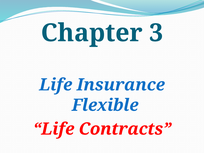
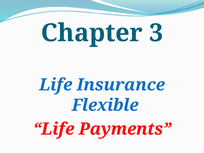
Contracts: Contracts -> Payments (125, 129)
